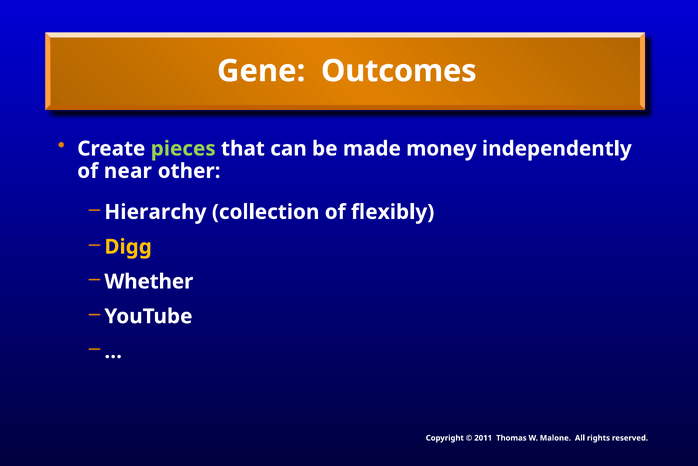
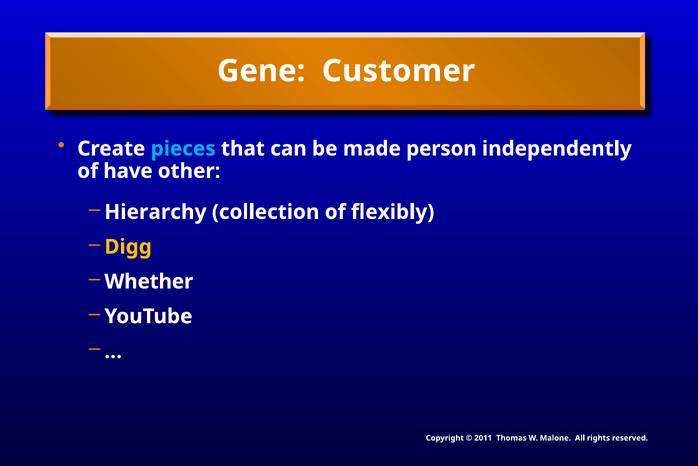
Outcomes: Outcomes -> Customer (398, 71)
pieces colour: light green -> light blue (183, 148)
money: money -> person (441, 148)
near: near -> have (128, 171)
